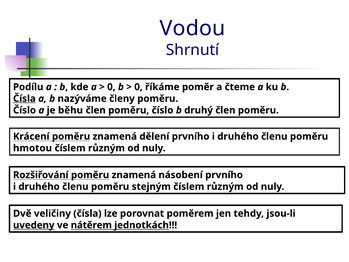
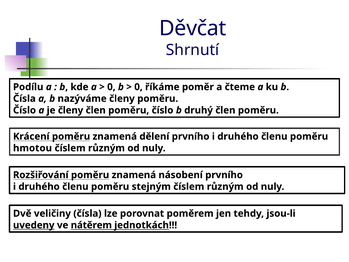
Vodou: Vodou -> Děvčat (193, 28)
Čísla underline: present -> none (24, 99)
je běhu: běhu -> členy (71, 110)
